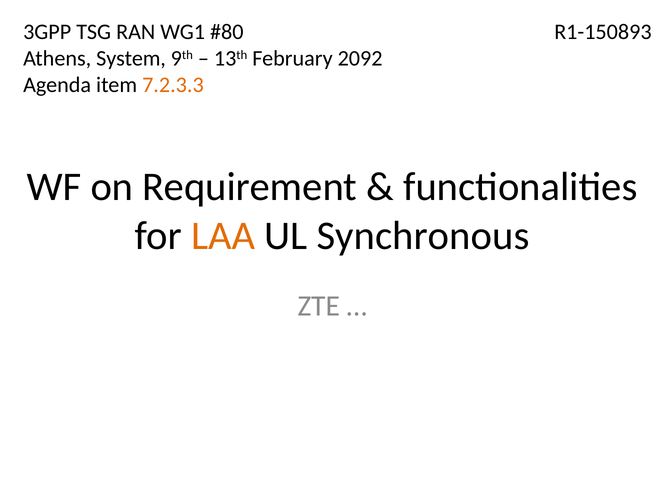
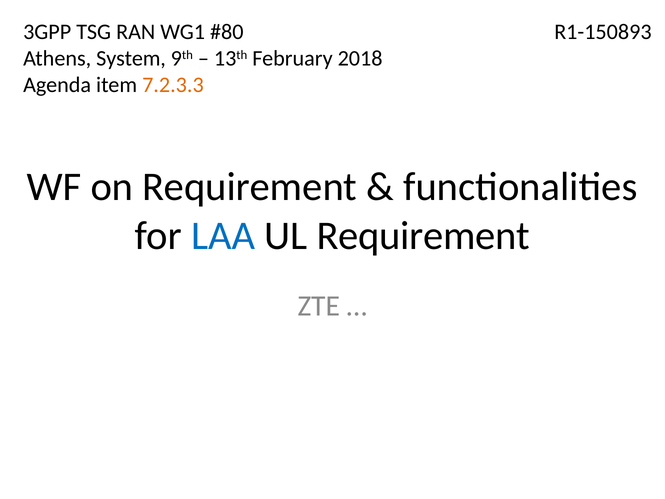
2092: 2092 -> 2018 (360, 58)
LAA colour: orange -> blue (223, 236)
UL Synchronous: Synchronous -> Requirement (423, 236)
